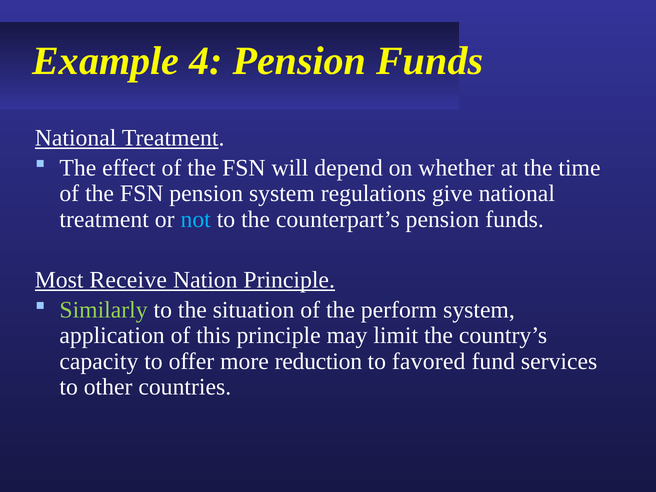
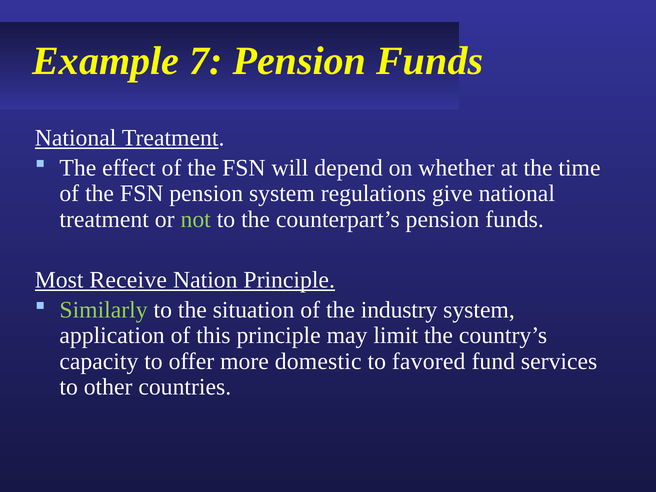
4: 4 -> 7 (206, 61)
not colour: light blue -> light green (196, 219)
perform: perform -> industry (399, 310)
reduction: reduction -> domestic (318, 361)
